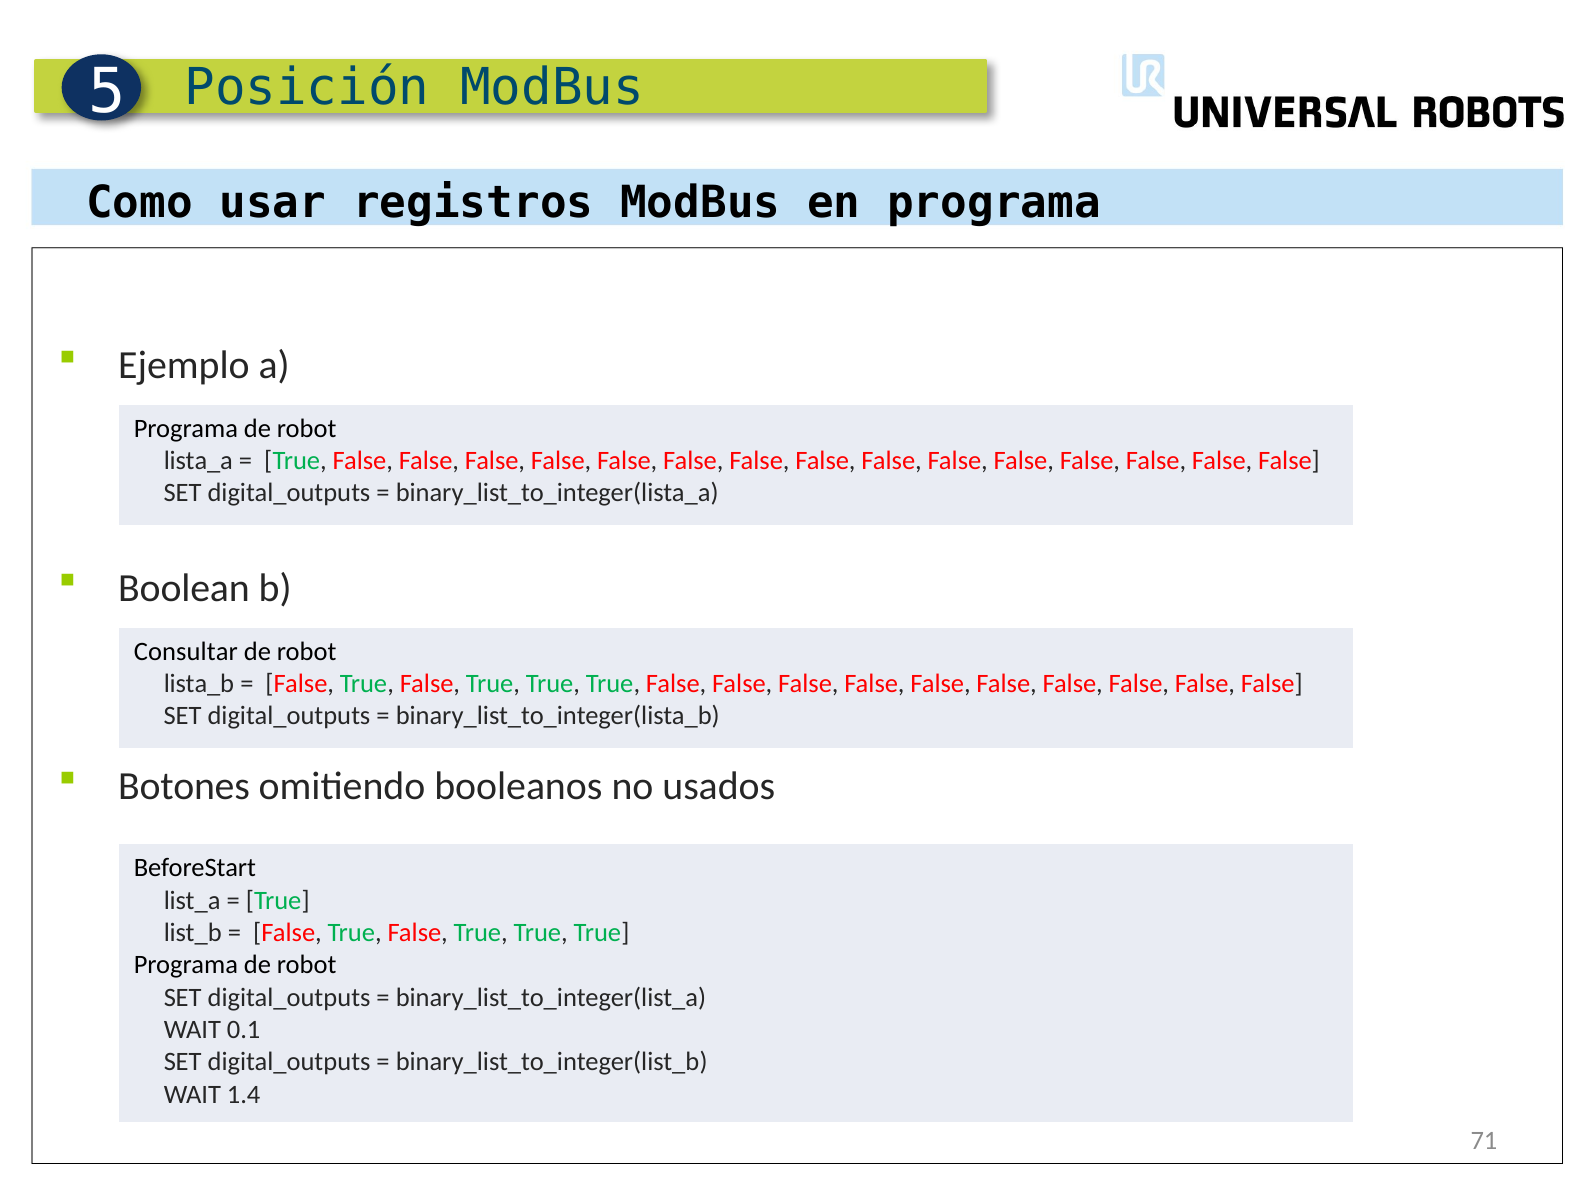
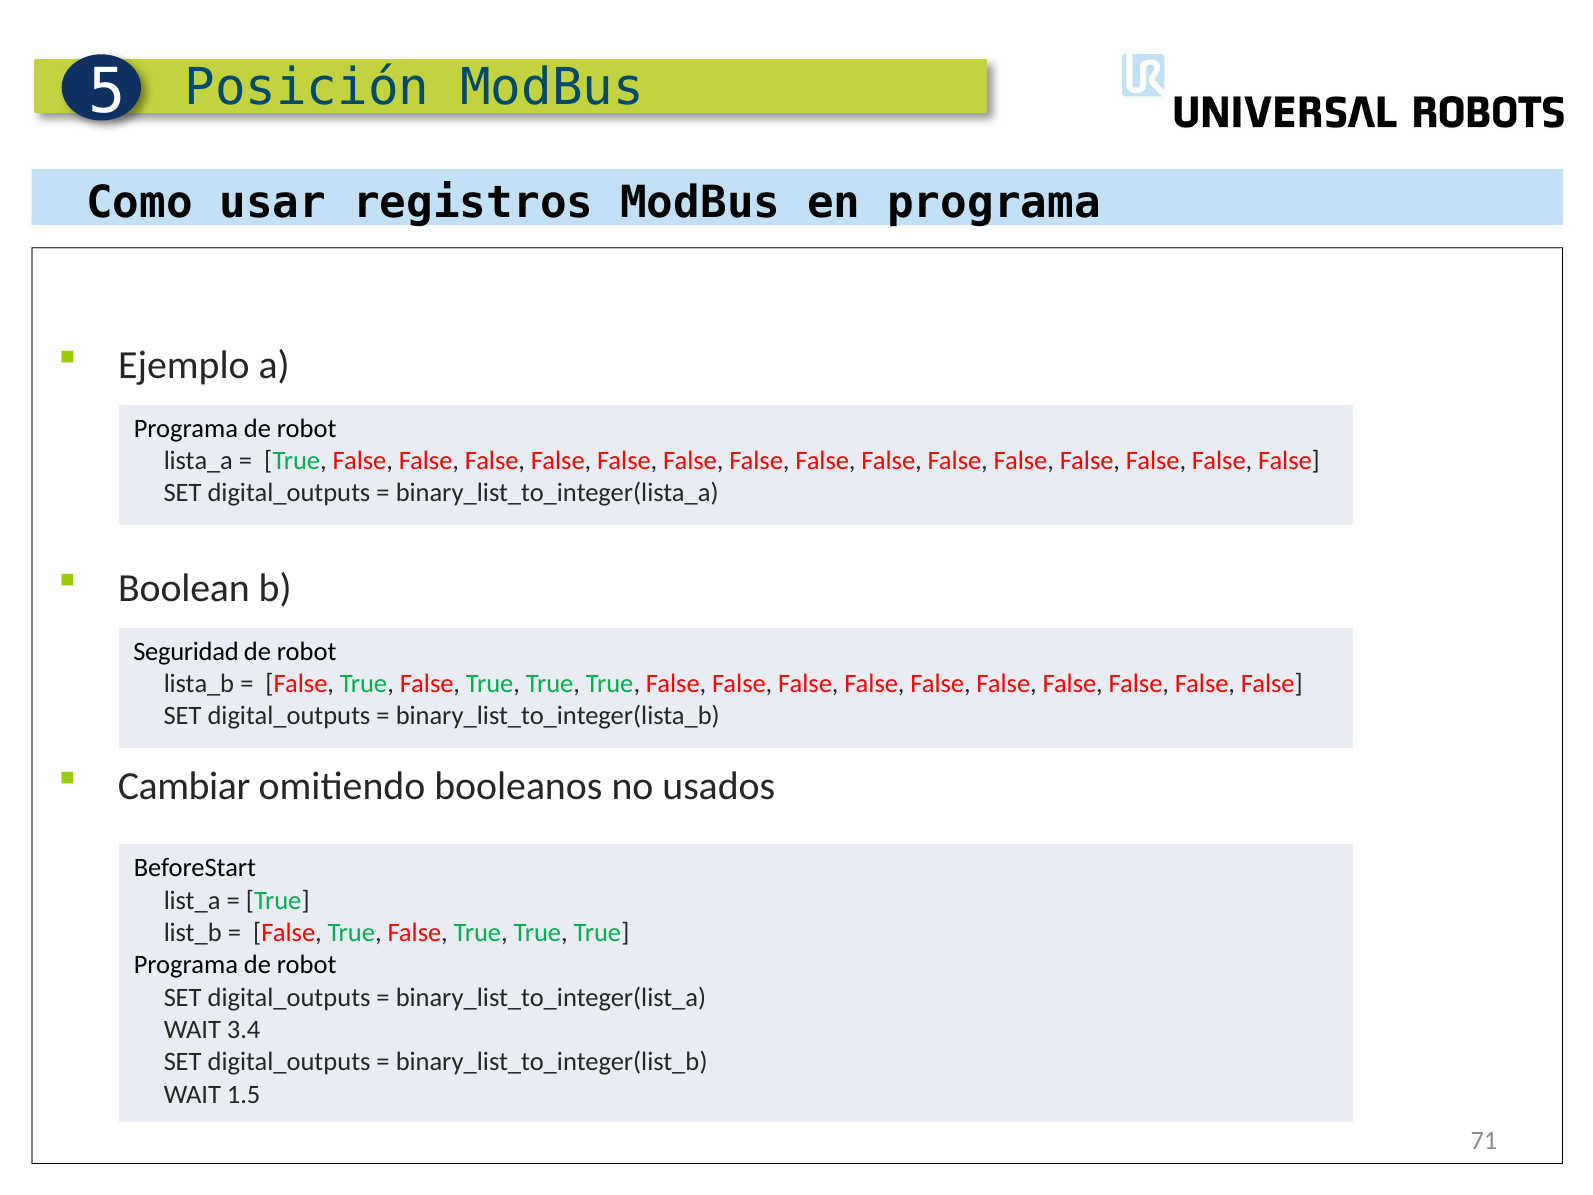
Consultar: Consultar -> Seguridad (186, 651)
Botones: Botones -> Cambiar (184, 786)
0.1: 0.1 -> 3.4 (244, 1030)
1.4: 1.4 -> 1.5 (244, 1094)
